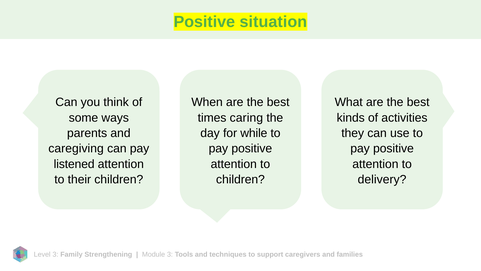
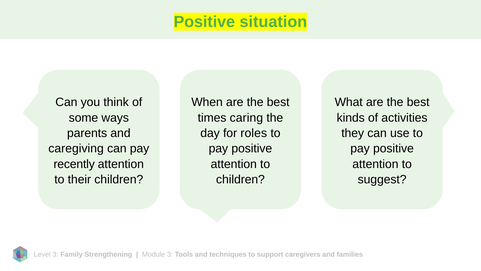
while: while -> roles (254, 133)
listened: listened -> recently (74, 164)
delivery: delivery -> suggest (382, 179)
